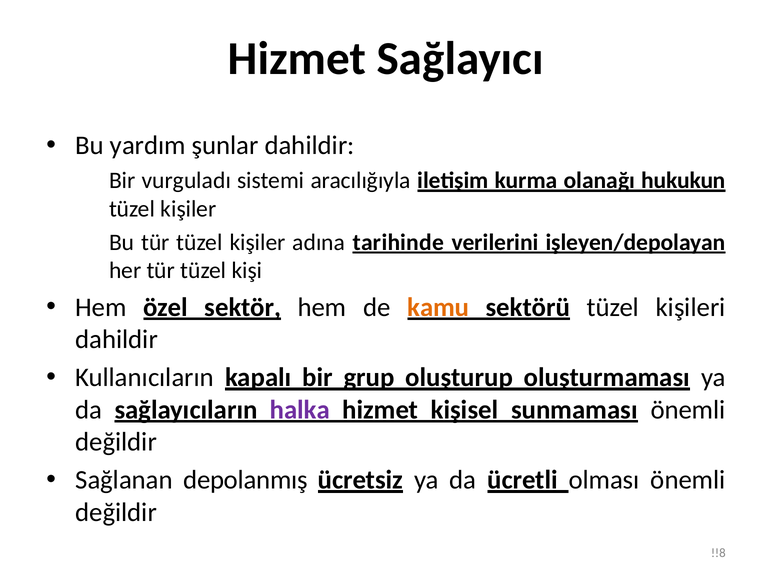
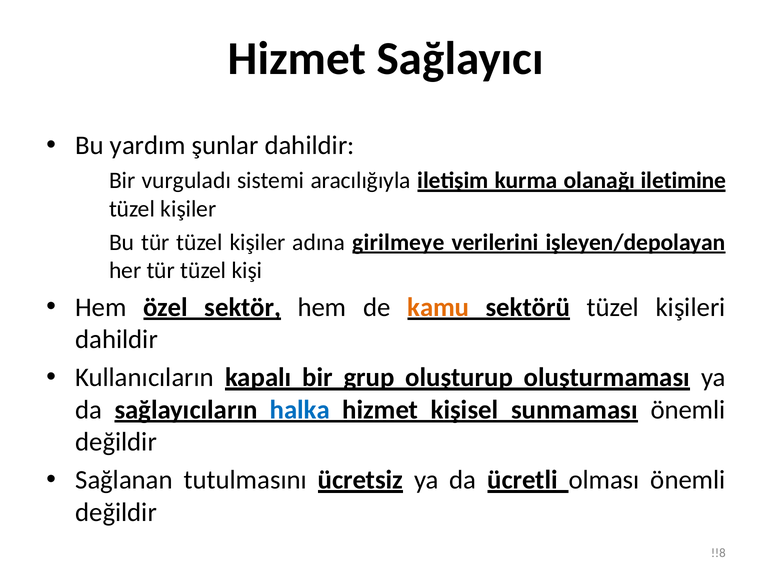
hukukun: hukukun -> iletimine (683, 181)
tarihinde: tarihinde -> girilmeye (398, 242)
halka colour: purple -> blue (300, 410)
depolanmış: depolanmış -> tutulmasını (245, 480)
